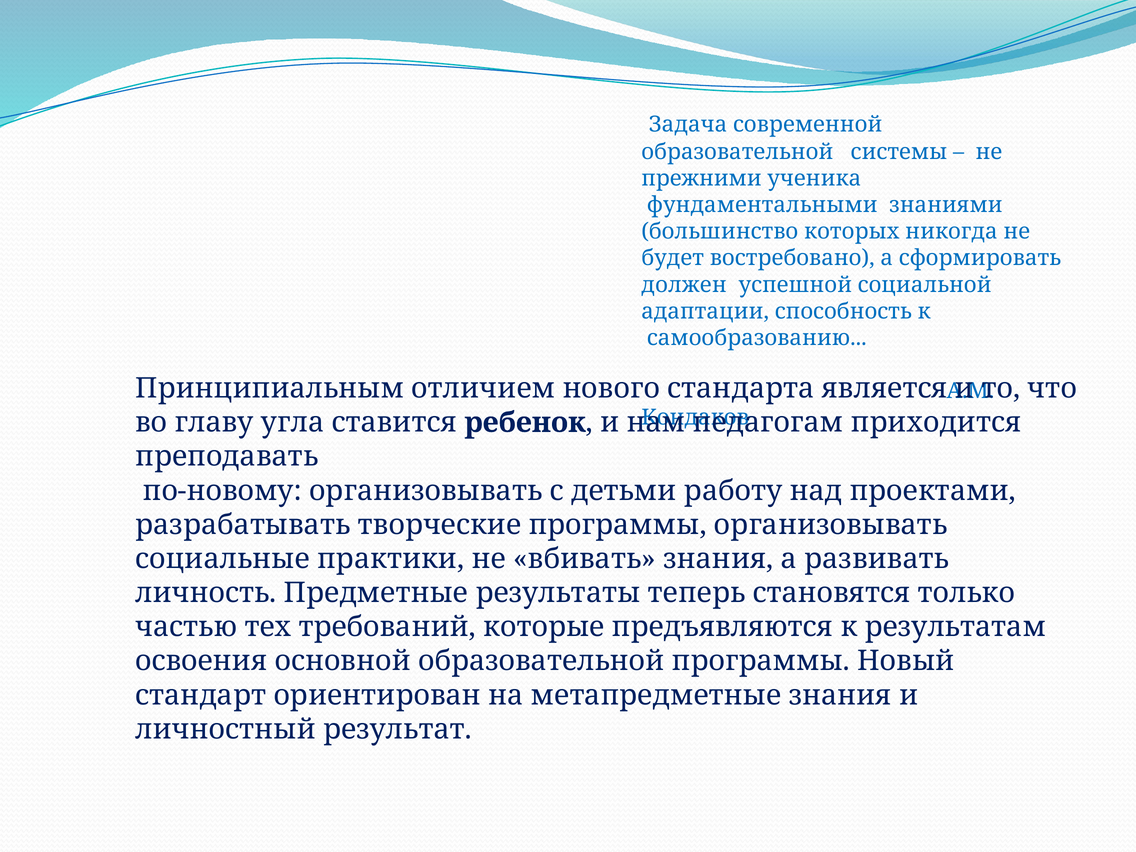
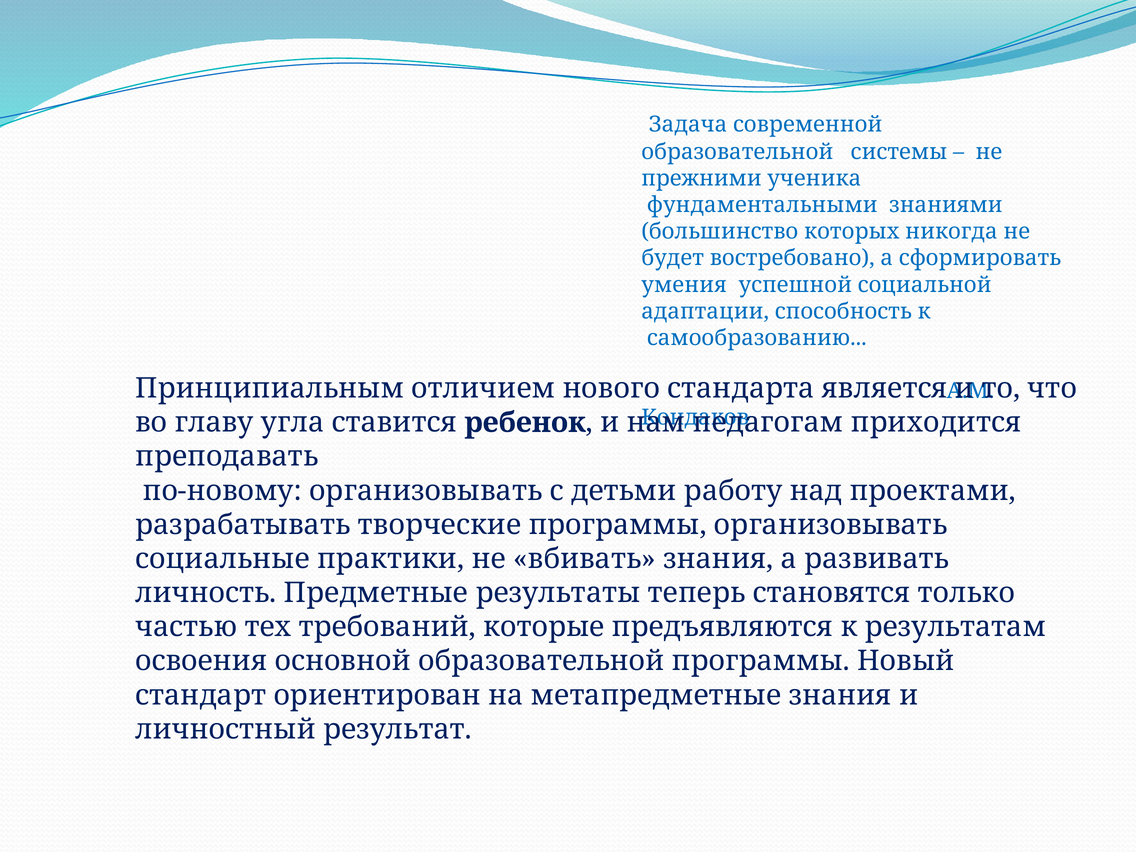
должен: должен -> умения (684, 285)
